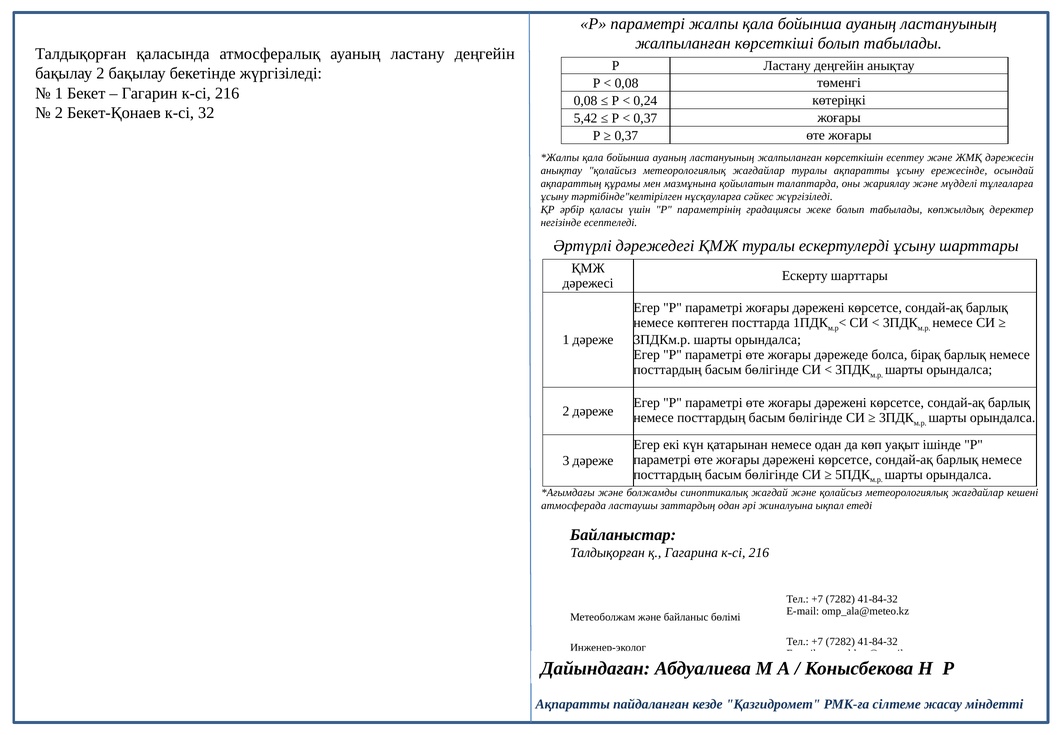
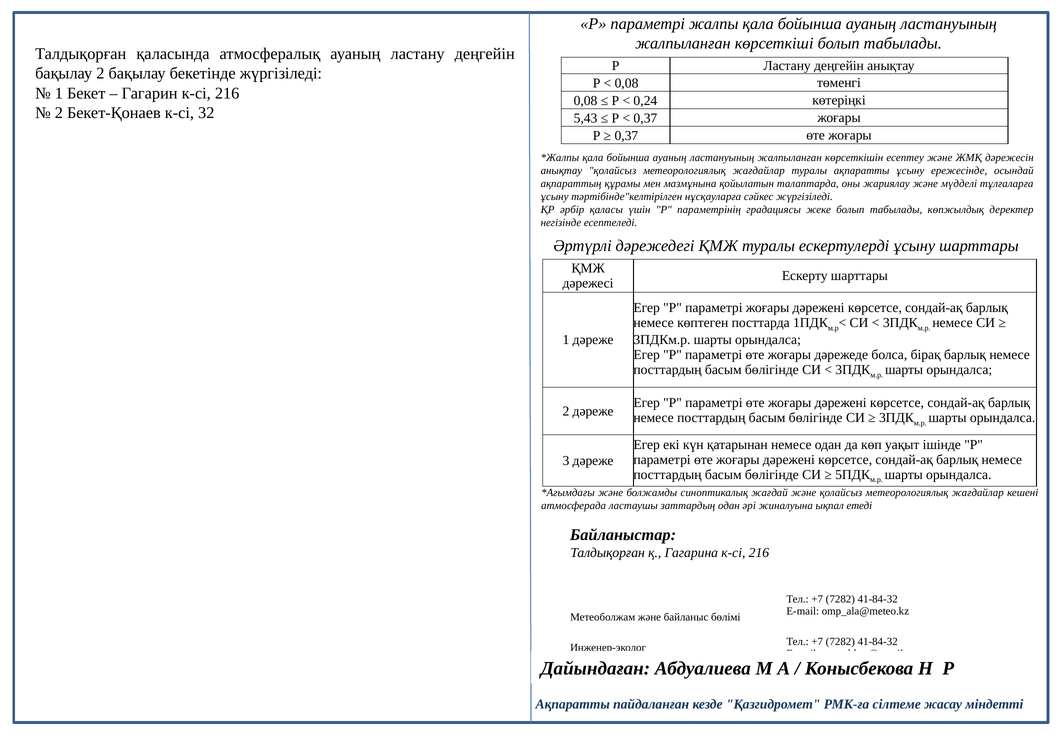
5,42: 5,42 -> 5,43 (586, 118)
